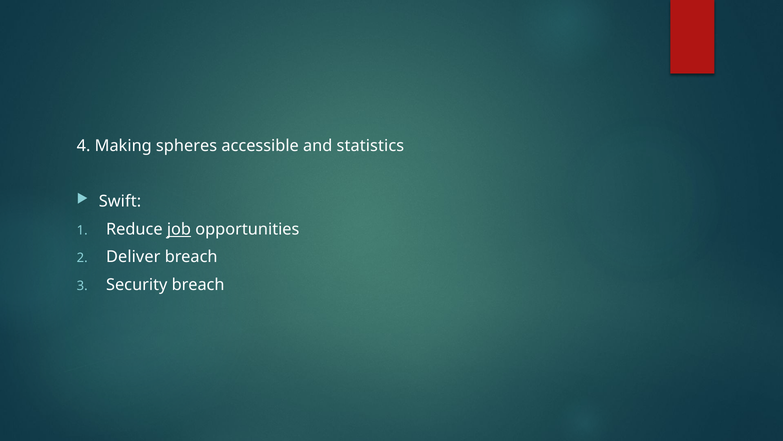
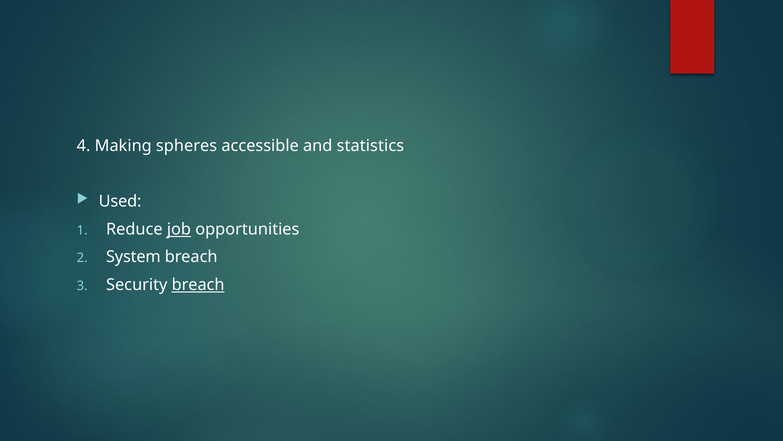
Swift: Swift -> Used (120, 201)
Deliver: Deliver -> System (133, 257)
breach underline: none -> present (198, 284)
